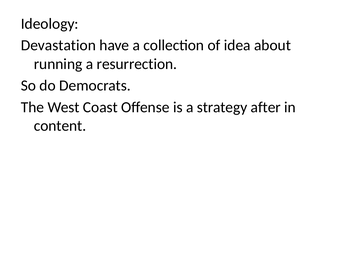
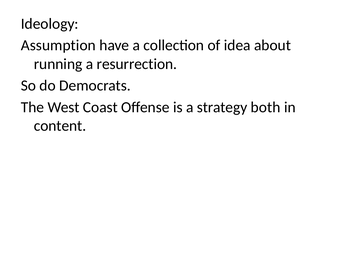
Devastation: Devastation -> Assumption (58, 45)
after: after -> both (266, 107)
